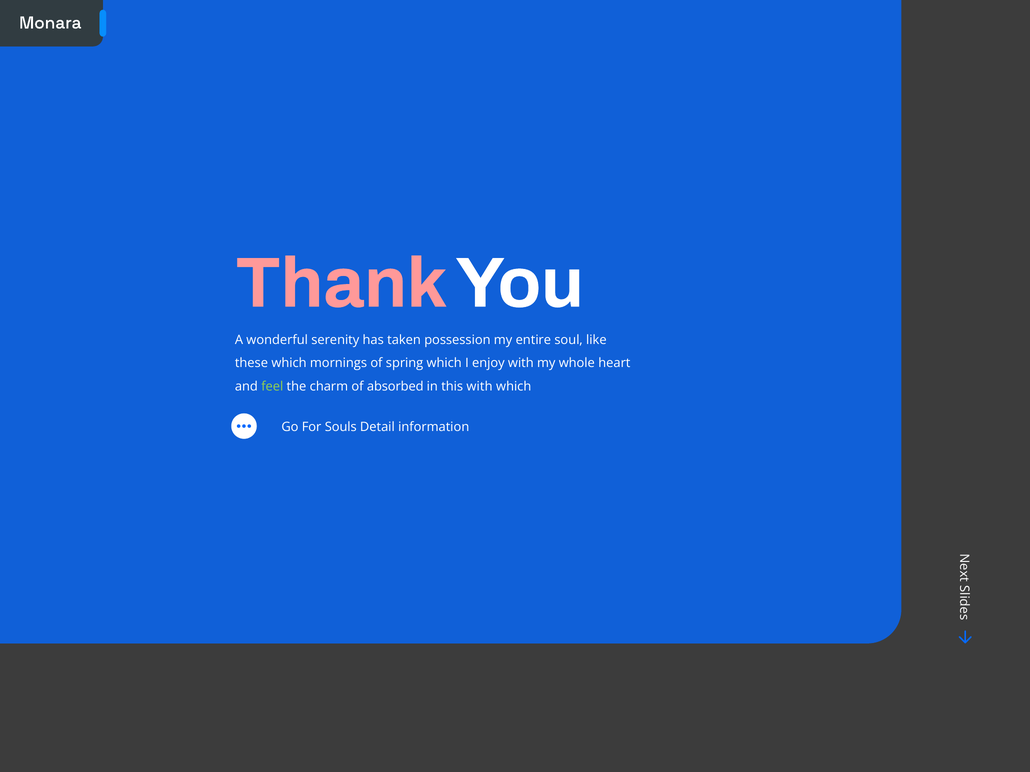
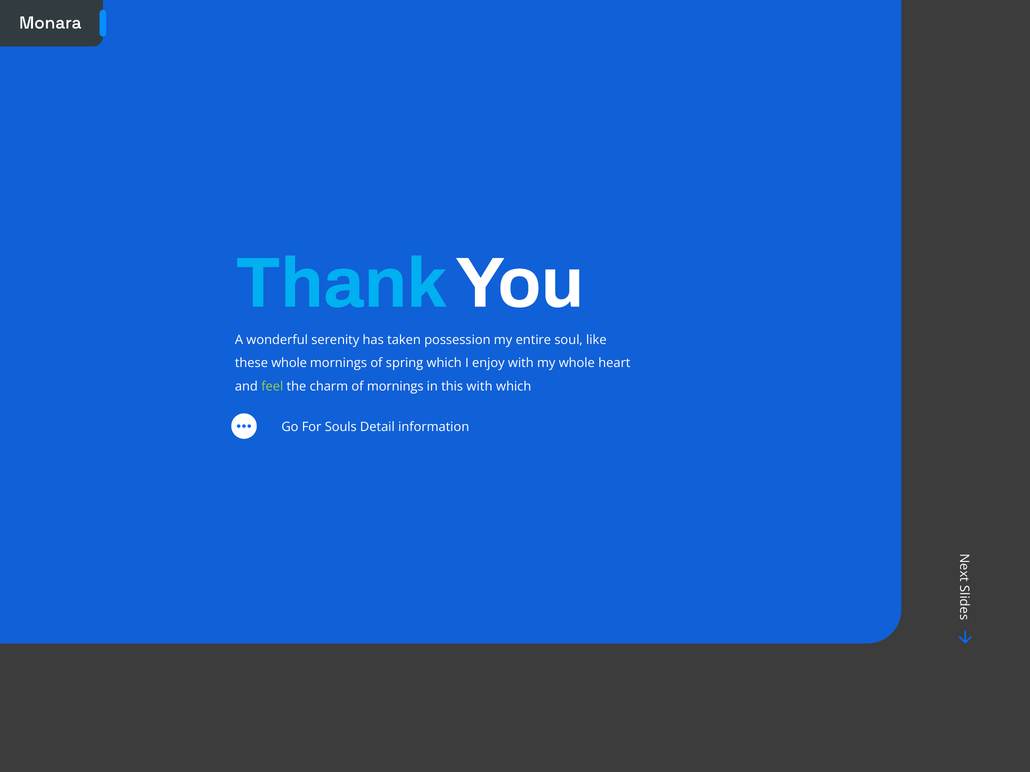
Thank colour: pink -> light blue (341, 284)
these which: which -> whole (289, 363)
of absorbed: absorbed -> mornings (395, 387)
